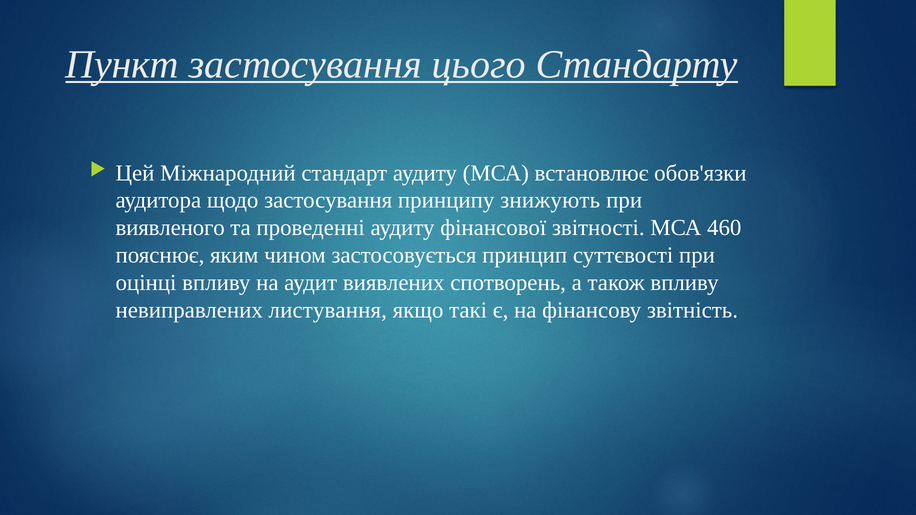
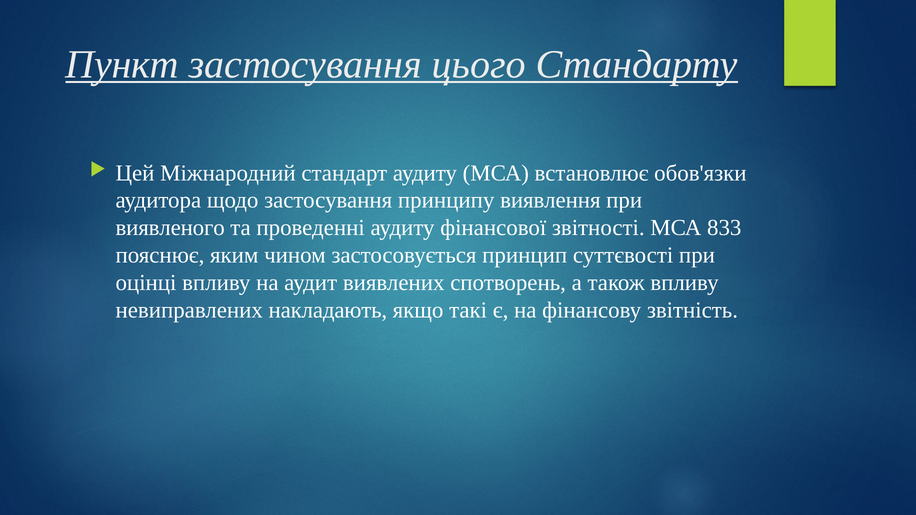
знижують: знижують -> виявлення (550, 201)
460: 460 -> 833 (724, 228)
листування: листування -> накладають (328, 310)
